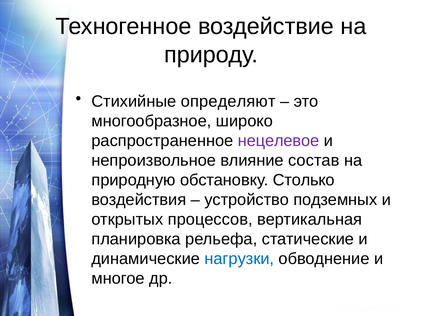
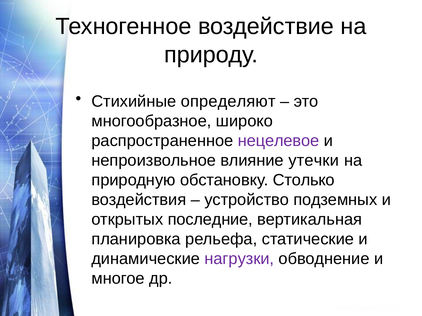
состав: состав -> утечки (314, 161)
процессов: процессов -> последние (210, 220)
нагрузки colour: blue -> purple (239, 259)
